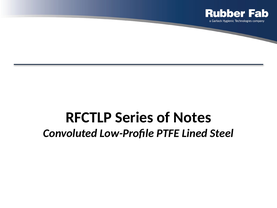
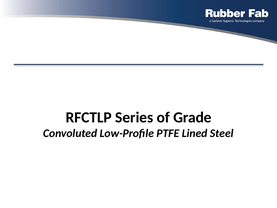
Notes: Notes -> Grade (192, 117)
